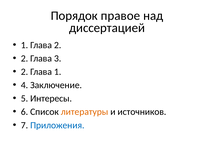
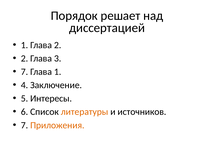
правое: правое -> решает (120, 16)
2: 2 -> 7 (24, 72)
Приложения colour: blue -> orange (57, 125)
